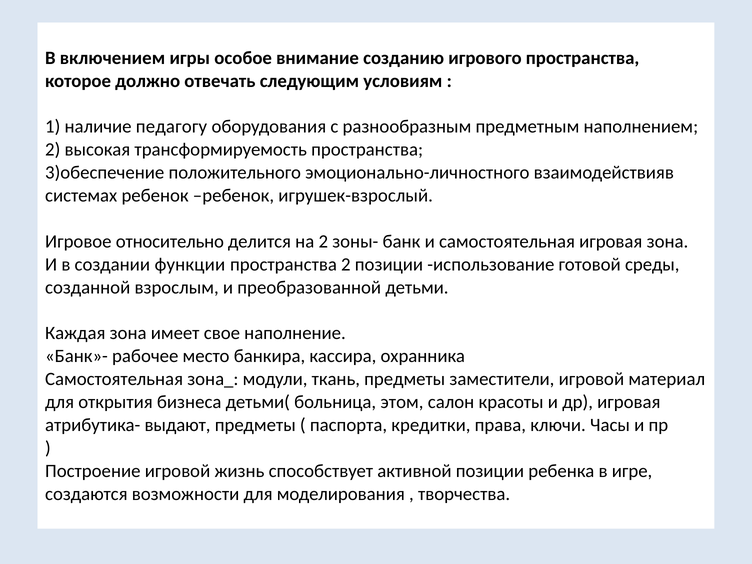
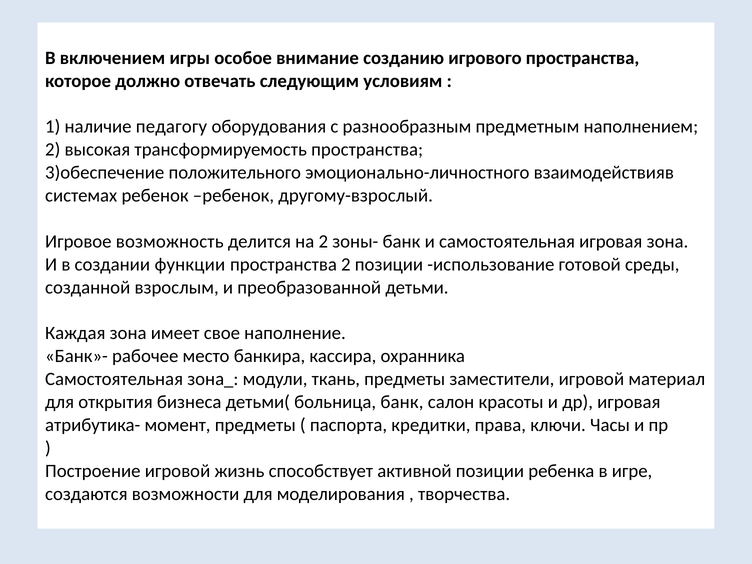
игрушек-взрослый: игрушек-взрослый -> другому-взрослый (356, 196)
относительно: относительно -> возможность (170, 241)
больница этом: этом -> банк (402, 402)
выдают: выдают -> момент (178, 425)
